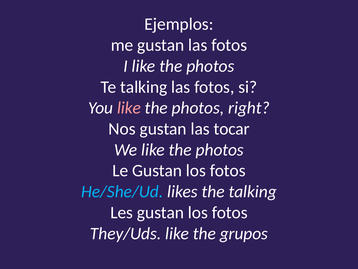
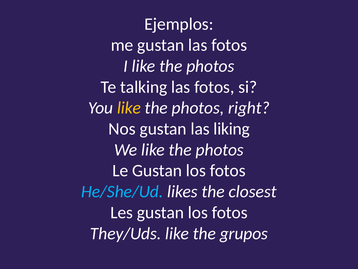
like colour: pink -> yellow (129, 108)
tocar: tocar -> liking (232, 129)
the talking: talking -> closest (253, 191)
